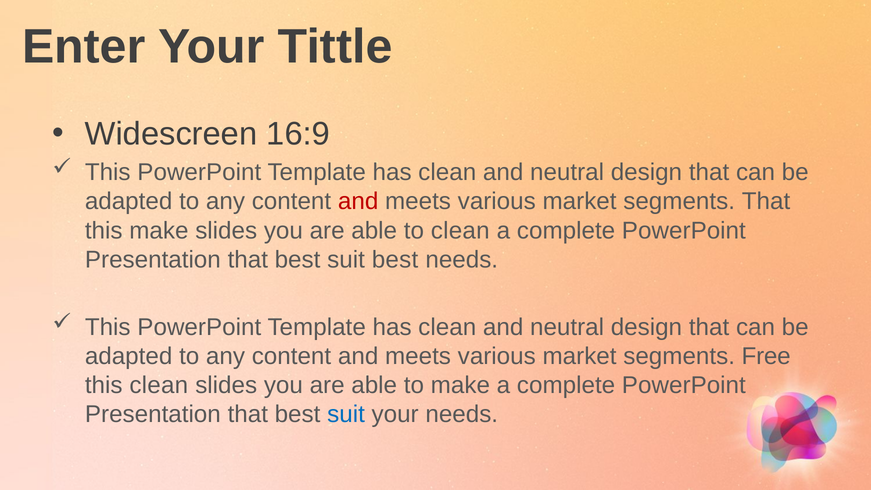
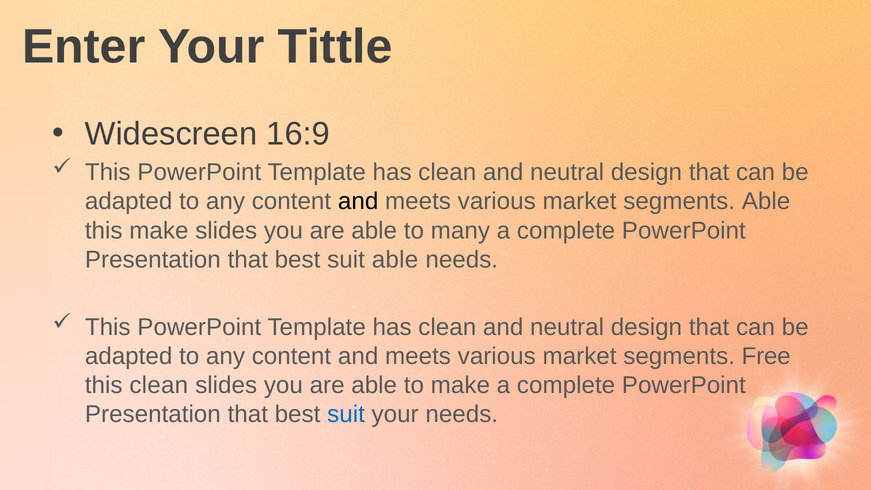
and colour: red -> black (358, 201)
segments That: That -> Able (766, 201)
to clean: clean -> many (460, 231)
suit best: best -> able (395, 260)
